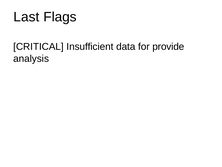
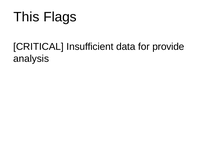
Last: Last -> This (26, 17)
